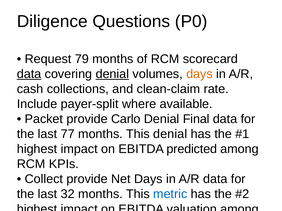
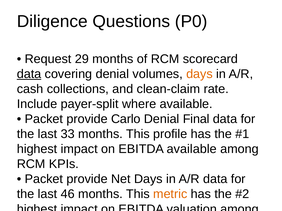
79: 79 -> 29 (82, 59)
denial underline: present -> none (112, 74)
77: 77 -> 33 (68, 134)
This denial: denial -> profile (170, 134)
EBITDA predicted: predicted -> available (192, 149)
Collect: Collect -> Packet (44, 179)
32: 32 -> 46 (68, 195)
metric colour: blue -> orange (170, 195)
